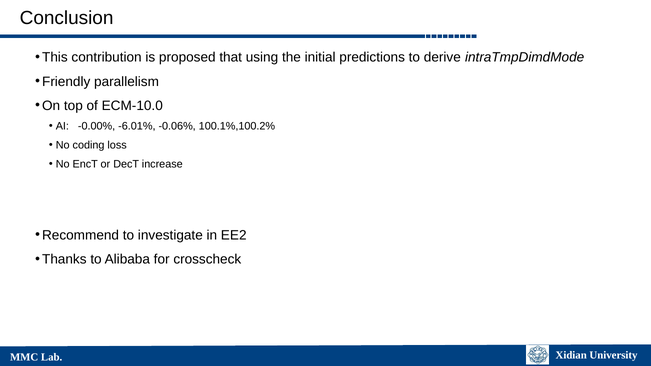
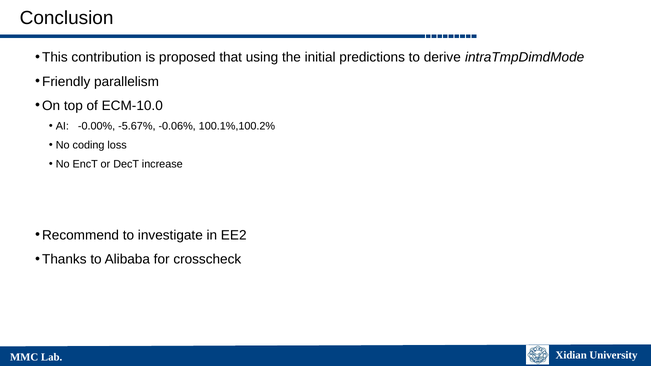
-6.01%: -6.01% -> -5.67% (137, 126)
